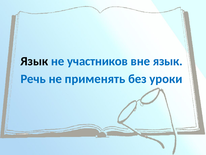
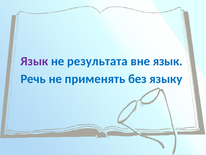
Язык colour: black -> purple (34, 61)
участников: участников -> результата (97, 61)
уроки: уроки -> языку (166, 79)
